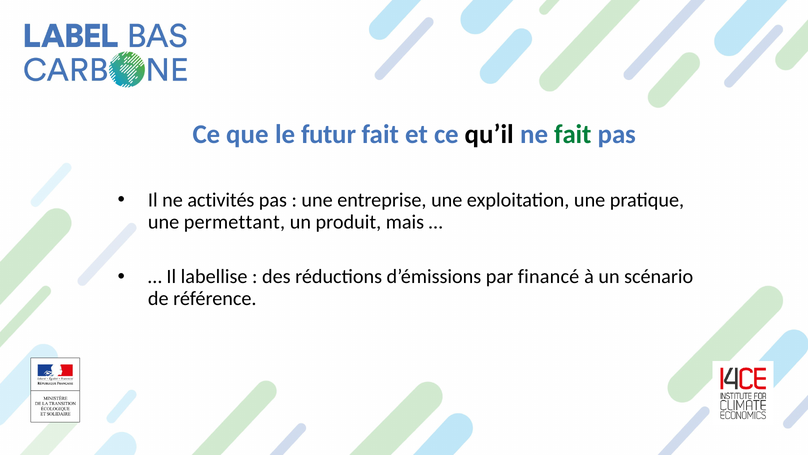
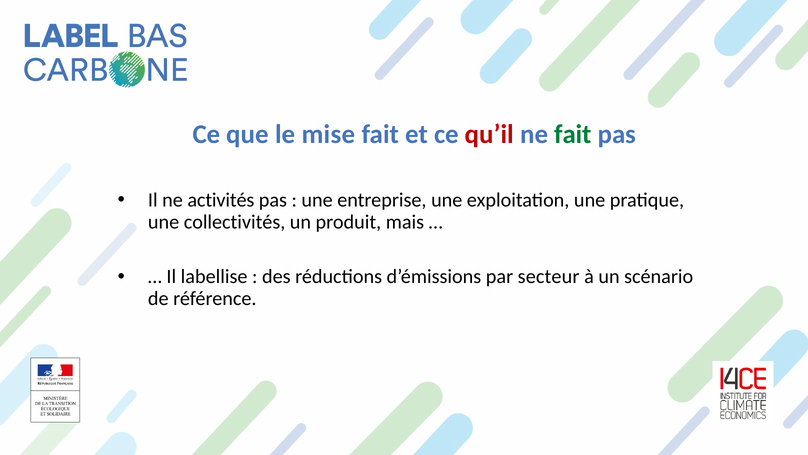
futur: futur -> mise (328, 134)
qu’il colour: black -> red (490, 134)
permettant: permettant -> collectivités (235, 222)
financé: financé -> secteur (549, 276)
